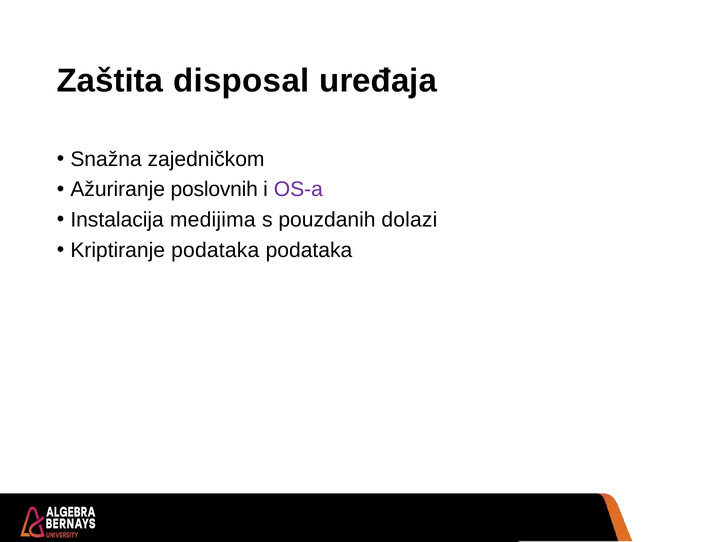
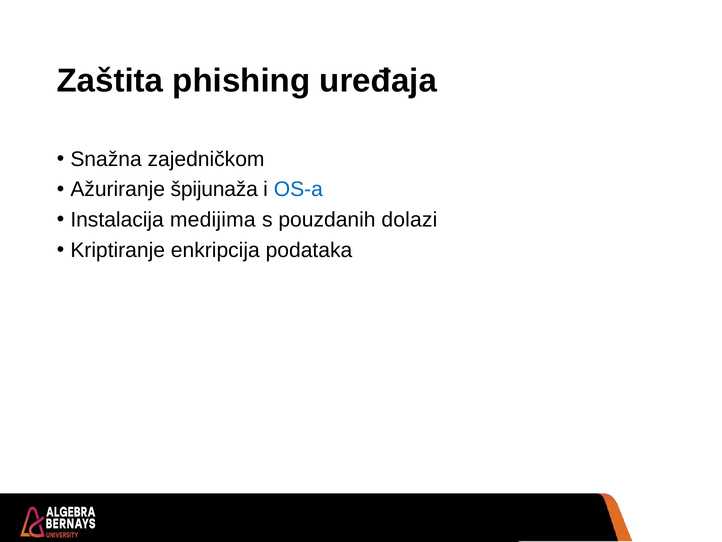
disposal: disposal -> phishing (241, 81)
poslovnih: poslovnih -> špijunaža (214, 189)
OS-a colour: purple -> blue (298, 189)
Kriptiranje podataka: podataka -> enkripcija (215, 250)
